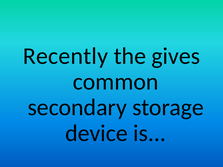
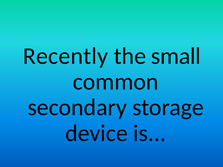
gives: gives -> small (176, 56)
